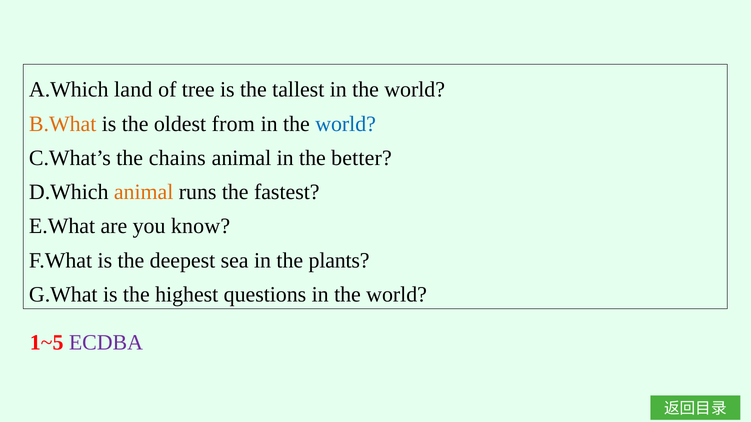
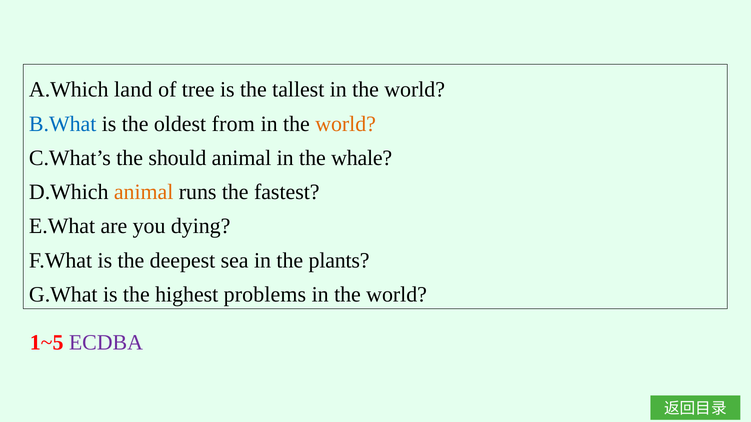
B.What colour: orange -> blue (63, 124)
world colour: blue -> orange (346, 124)
chains: chains -> should (177, 158)
better: better -> whale (362, 158)
know: know -> dying (201, 226)
questions: questions -> problems (265, 295)
